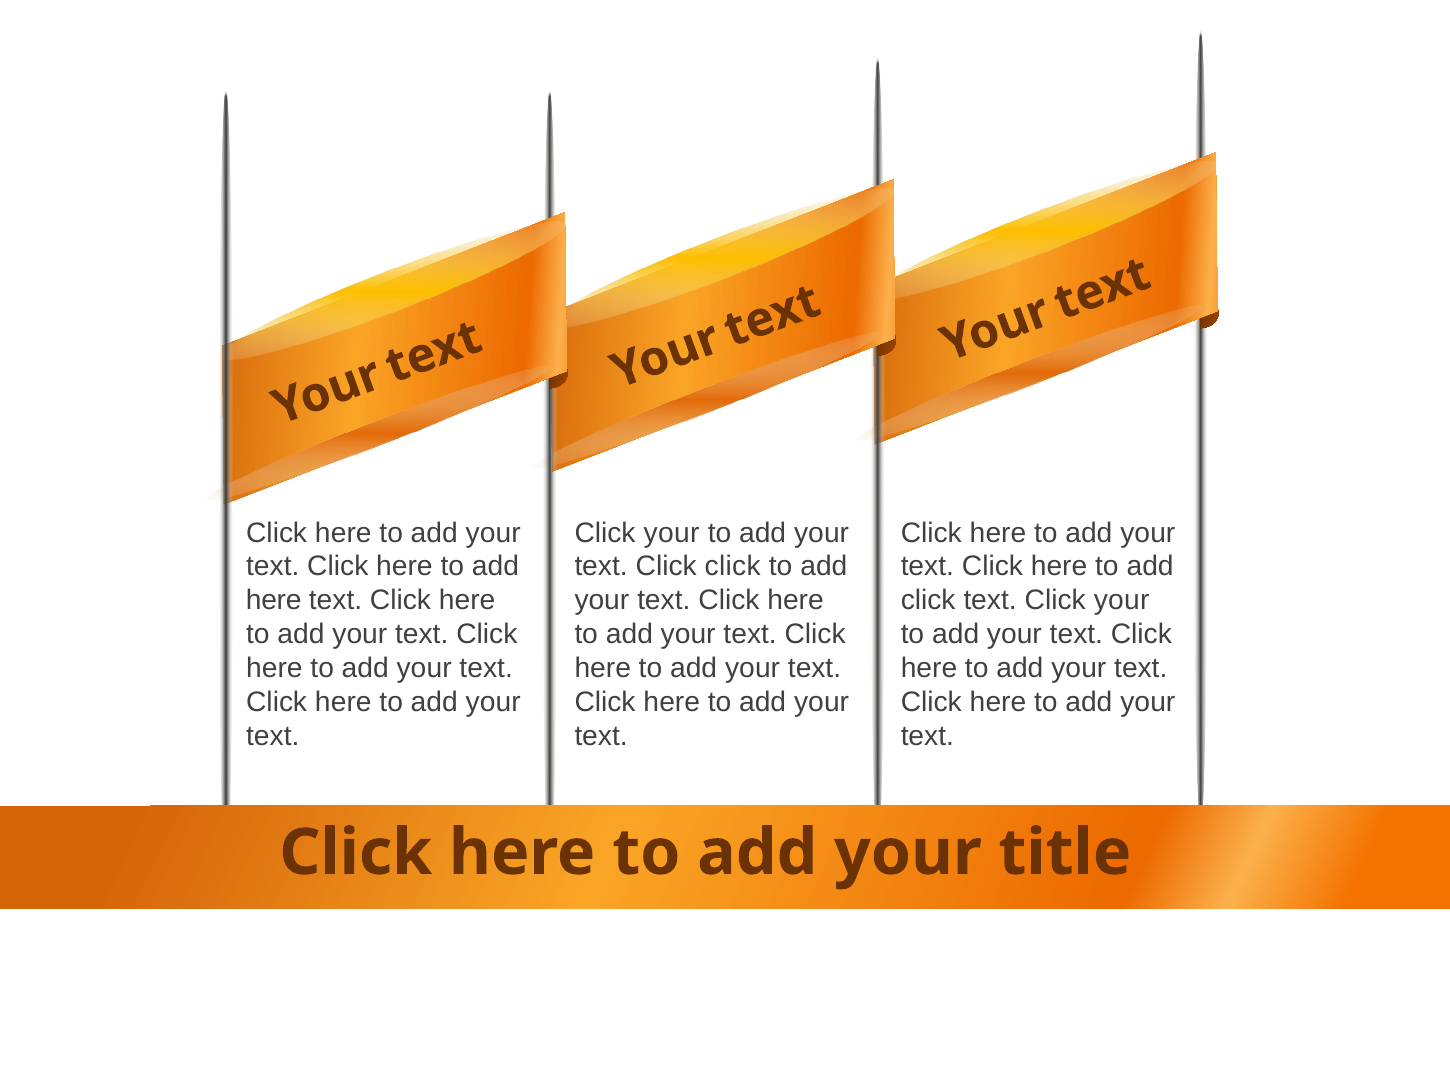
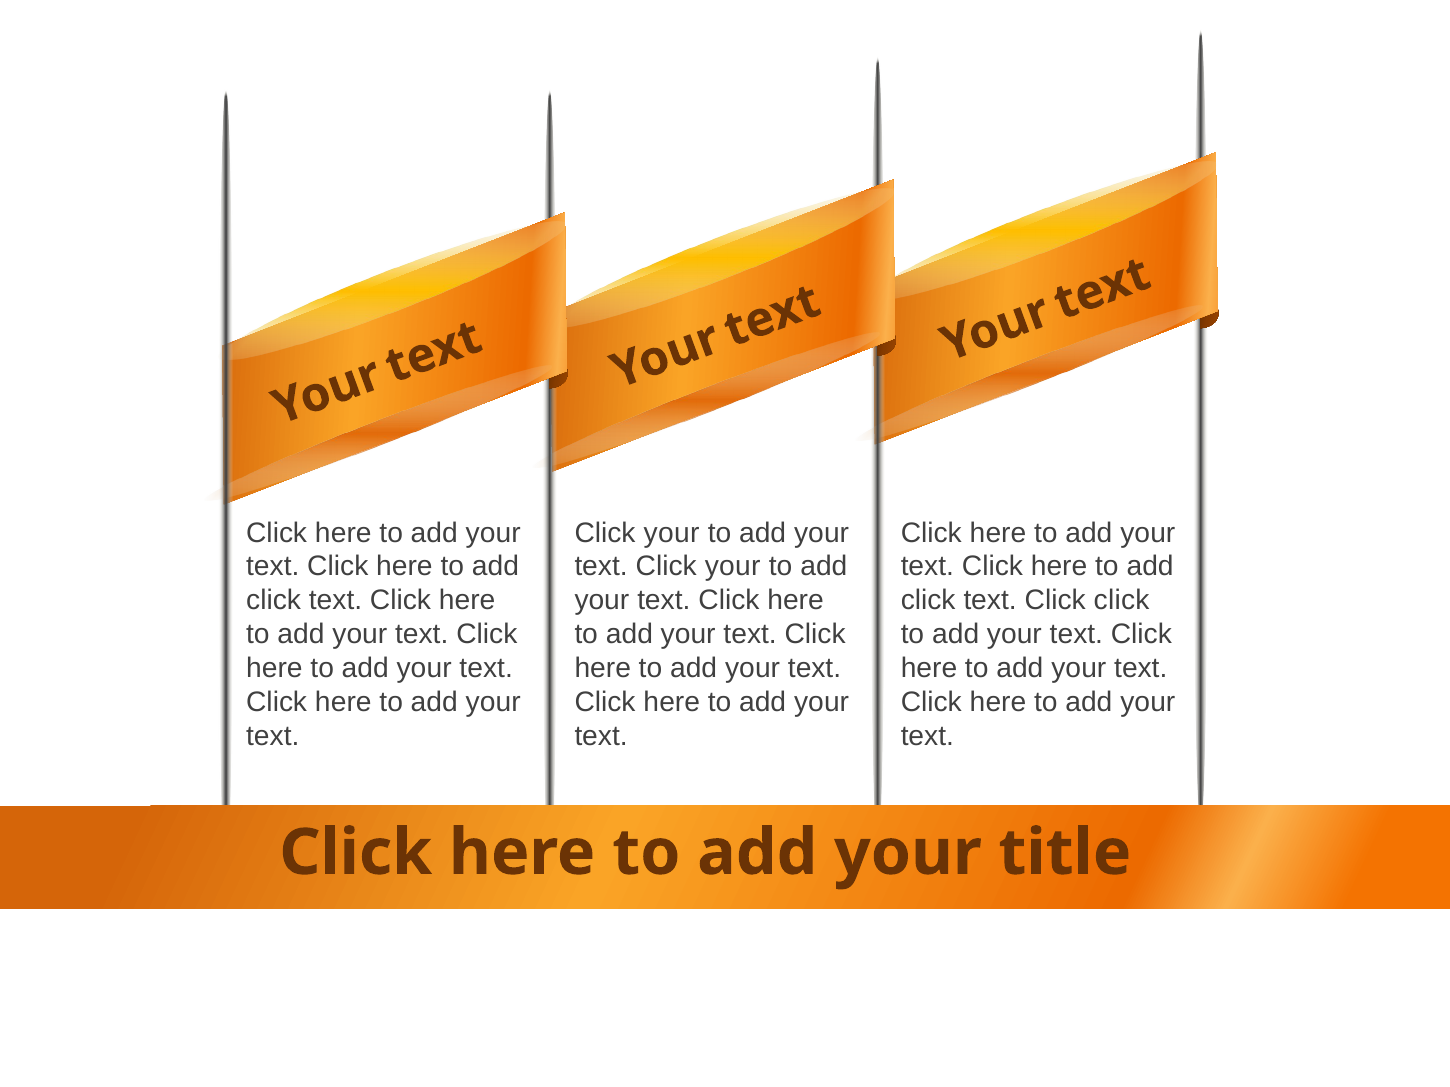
click: click -> your (733, 567)
here: here -> click (274, 601)
your: your -> click (1122, 601)
